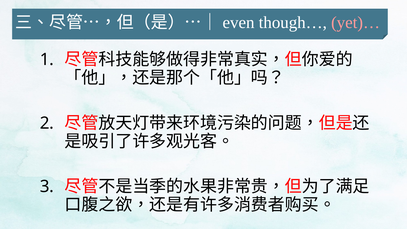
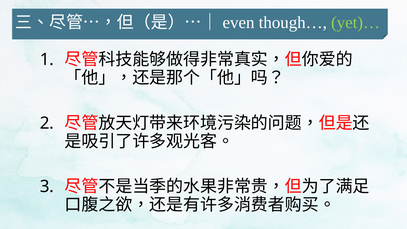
yet)… colour: pink -> light green (356, 22)
